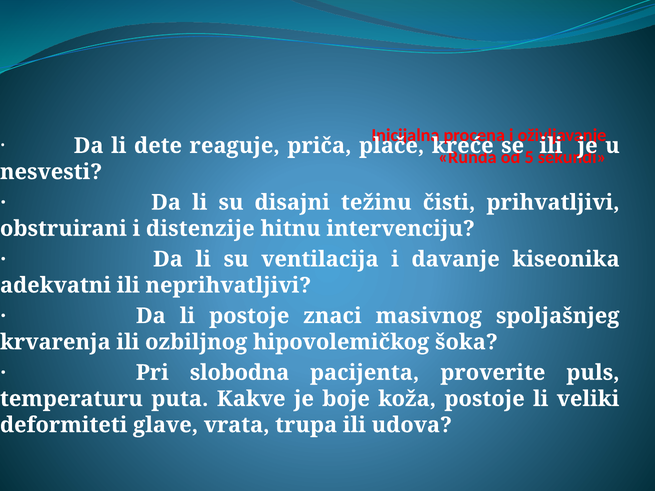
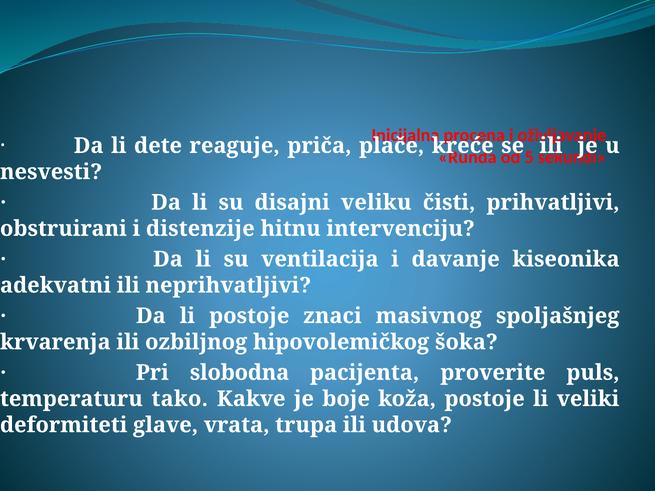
težinu: težinu -> veliku (376, 203)
puta: puta -> tako (180, 399)
